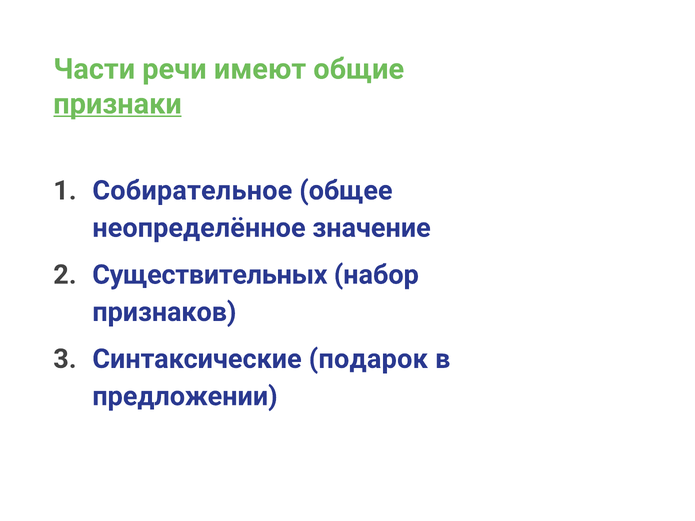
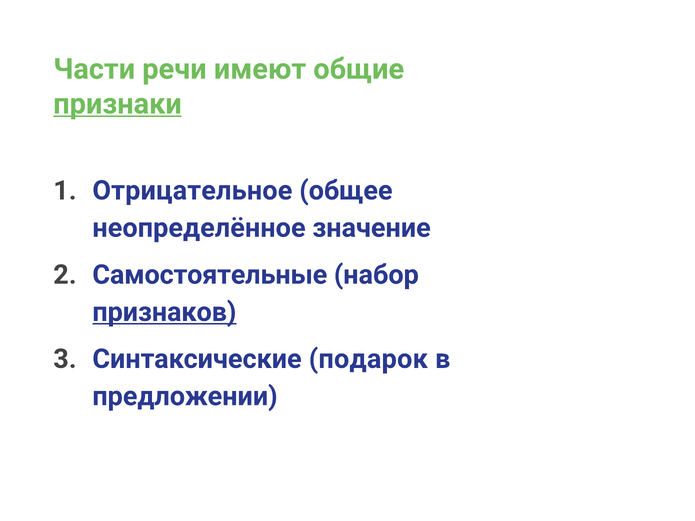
Собирательное: Собирательное -> Отрицательное (192, 191)
Существительных: Существительных -> Самостоятельные (210, 275)
признаков underline: none -> present (164, 312)
